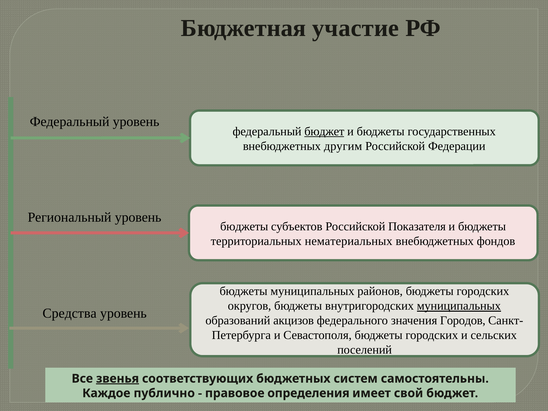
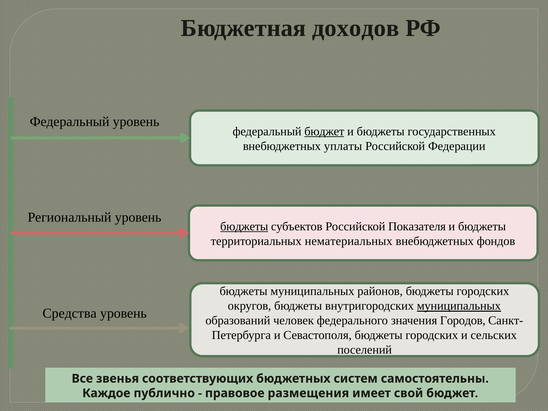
участие: участие -> доходов (356, 28)
другим: другим -> уплаты (343, 146)
бюджеты underline: none -> present (244, 226)
акцизов: акцизов -> человек (294, 321)
звенья underline: present -> none (118, 379)
определения: определения -> размещения (308, 393)
